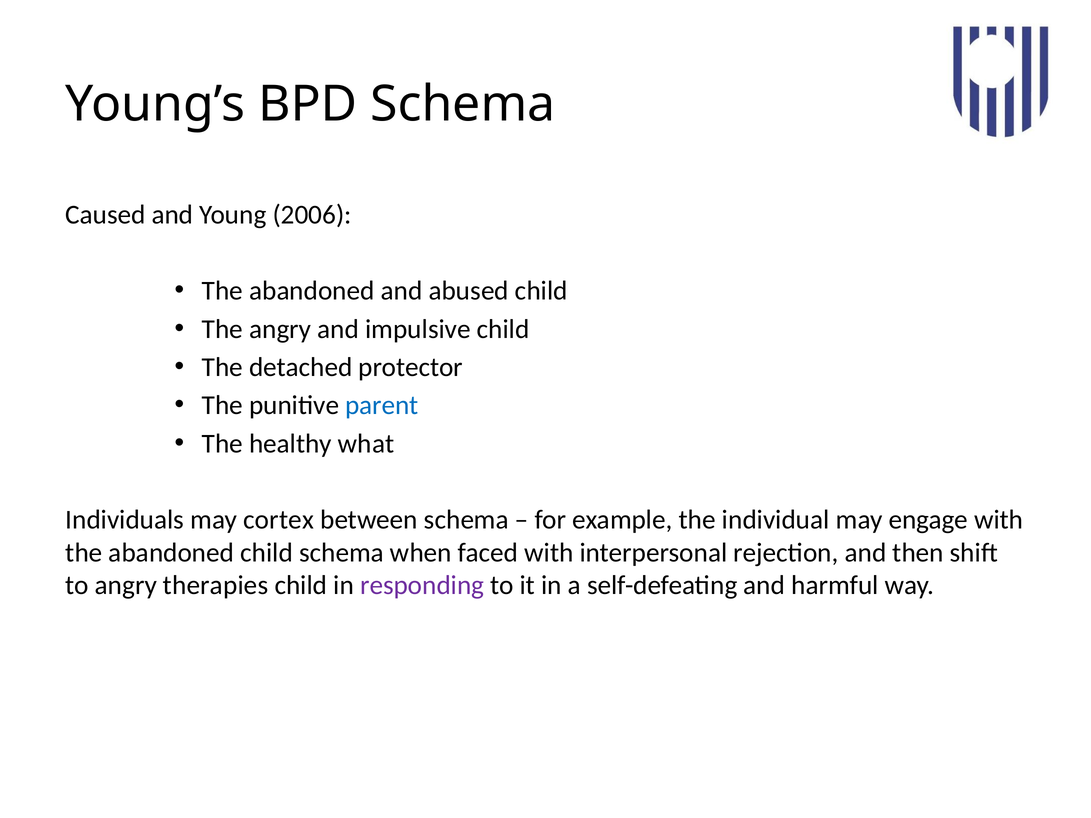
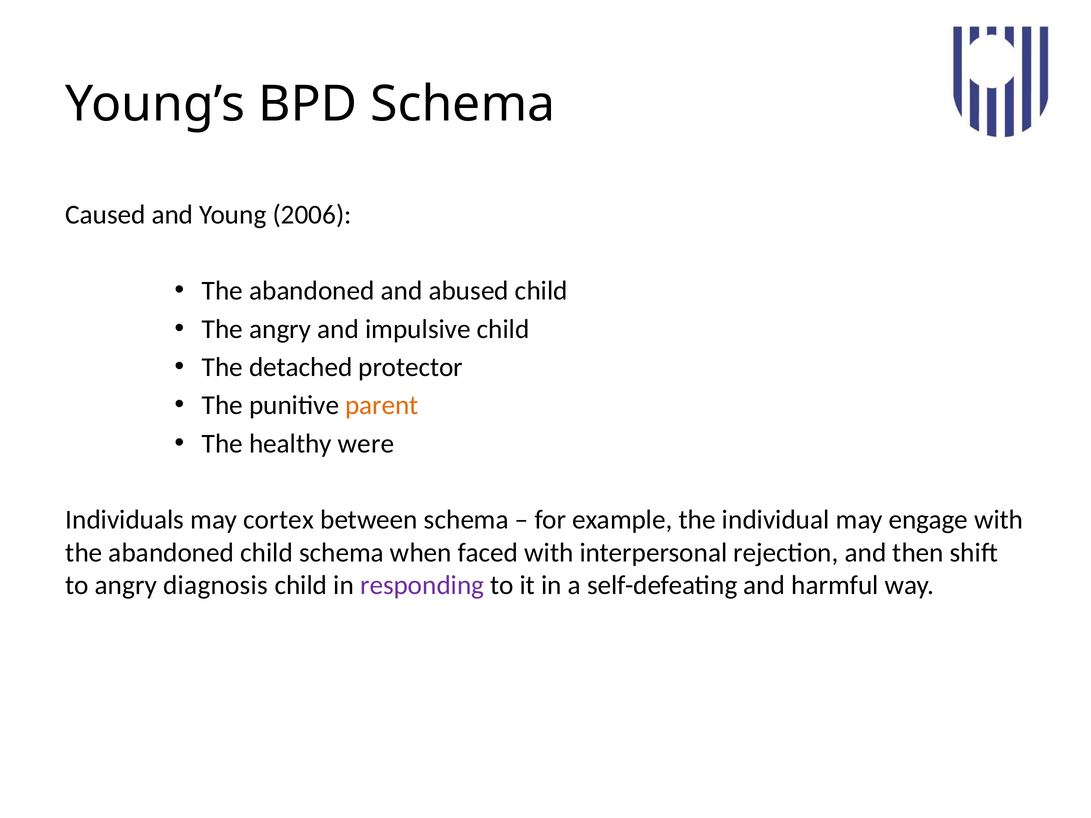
parent colour: blue -> orange (382, 406)
what: what -> were (366, 444)
therapies: therapies -> diagnosis (216, 586)
